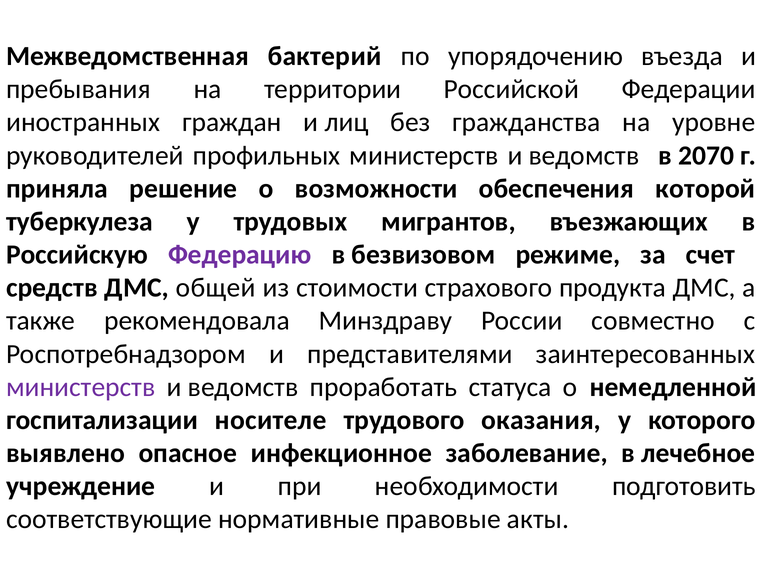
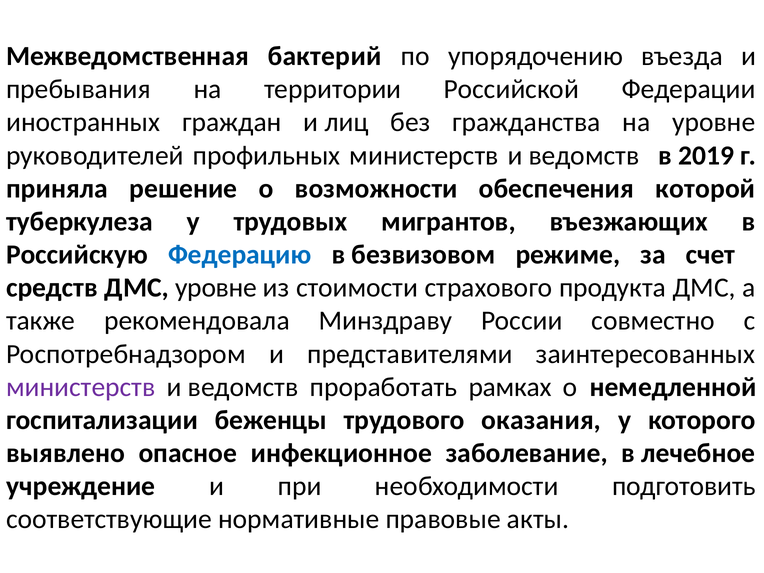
2070: 2070 -> 2019 (706, 155)
Федерацию colour: purple -> blue (240, 255)
ДМС общей: общей -> уровне (216, 288)
статуса: статуса -> рамках (510, 387)
носителе: носителе -> беженцы (271, 420)
